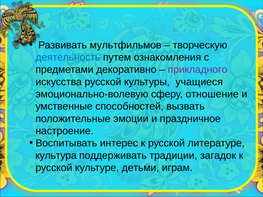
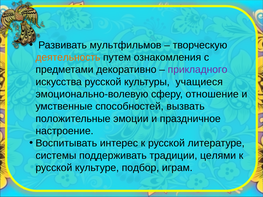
деятельность colour: blue -> orange (68, 57)
культура: культура -> системы (56, 156)
загадок: загадок -> целями (218, 156)
детьми: детьми -> подбор (140, 168)
